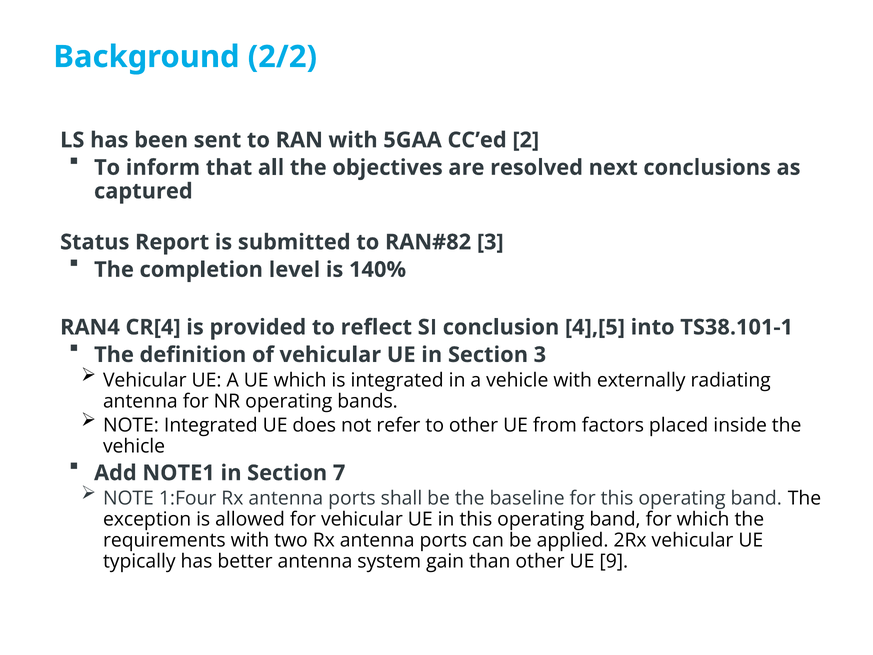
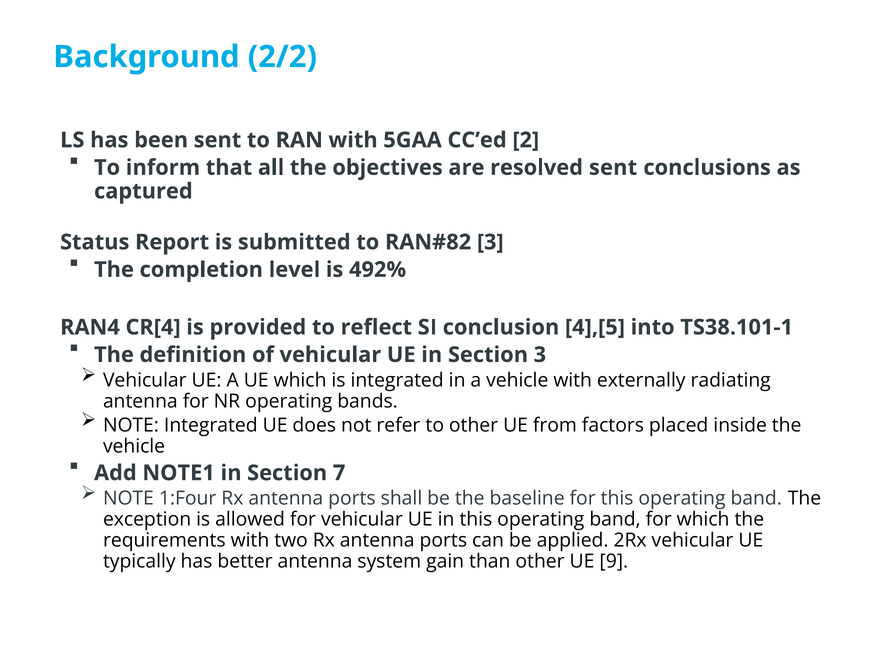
resolved next: next -> sent (613, 168)
140%: 140% -> 492% (378, 270)
